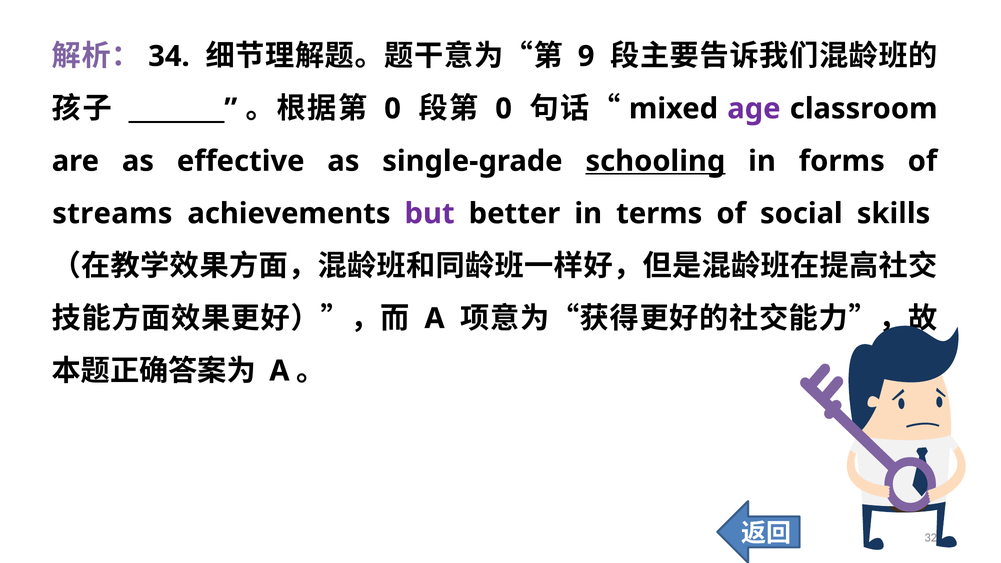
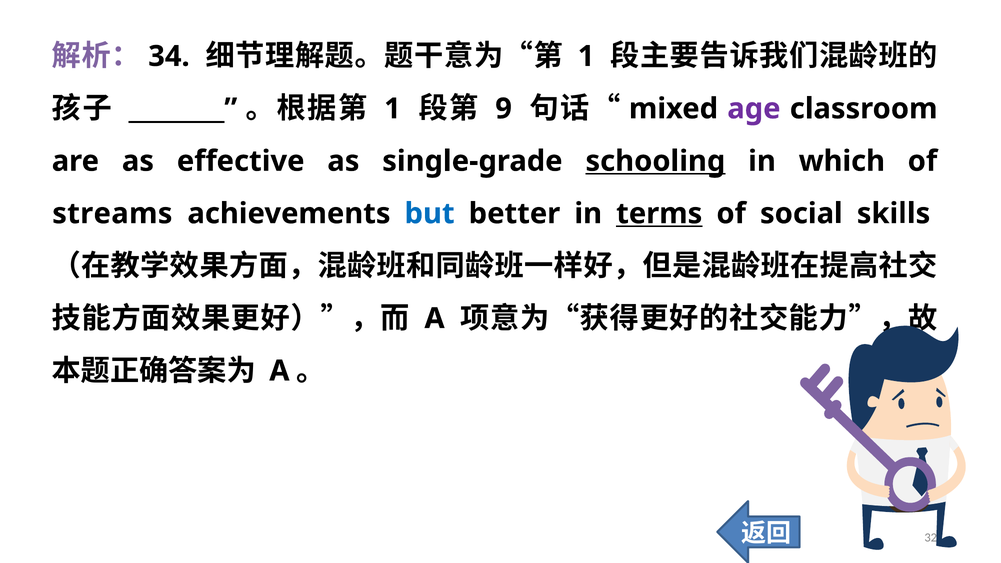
9: 9 -> 1 (586, 56)
0: 0 -> 1 (393, 109)
0: 0 -> 9 (504, 109)
forms: forms -> which (842, 161)
but colour: purple -> blue (430, 214)
terms underline: none -> present (659, 214)
